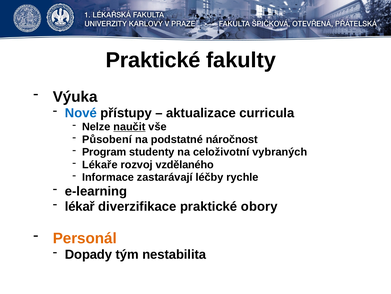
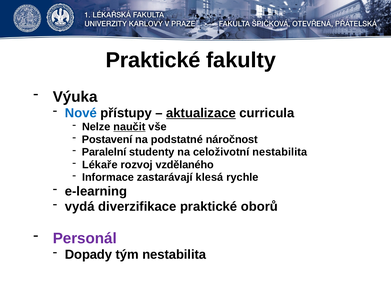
aktualizace underline: none -> present (201, 113)
Působení: Působení -> Postavení (107, 139)
Program: Program -> Paralelní (104, 152)
celoživotní vybraných: vybraných -> nestabilita (280, 152)
léčby: léčby -> klesá (209, 177)
lékař: lékař -> vydá (80, 206)
obory: obory -> oborů (259, 206)
Personál colour: orange -> purple (85, 238)
